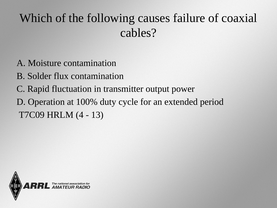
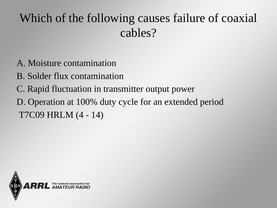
13: 13 -> 14 (97, 115)
